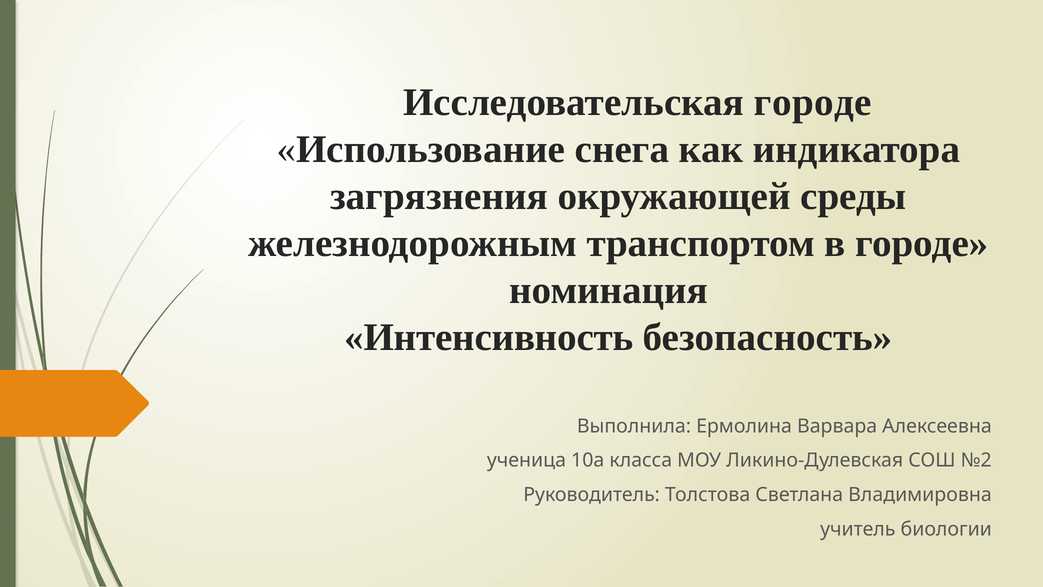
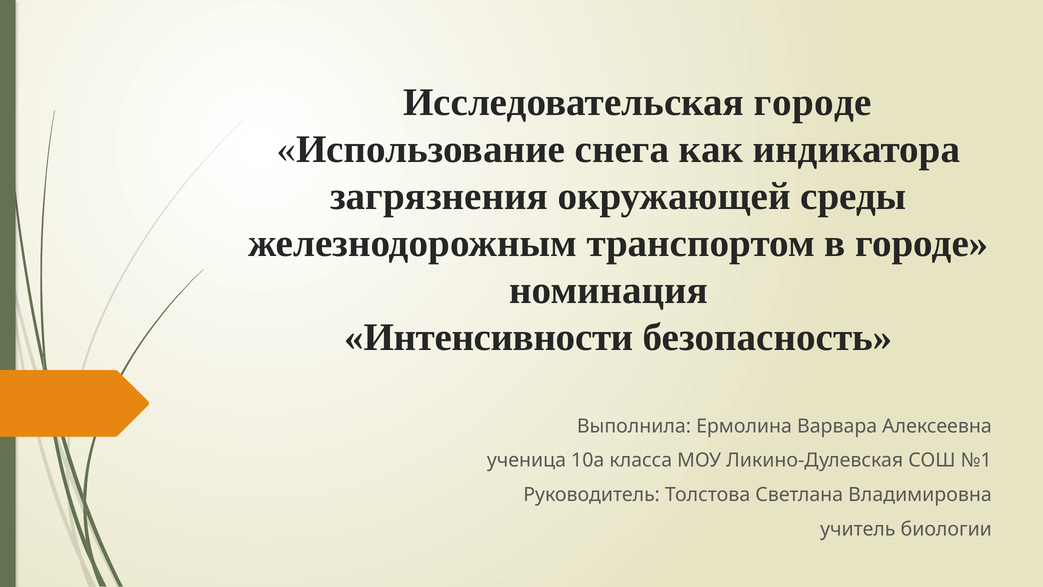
Интенсивность: Интенсивность -> Интенсивности (489, 337)
№2: №2 -> №1 (976, 460)
